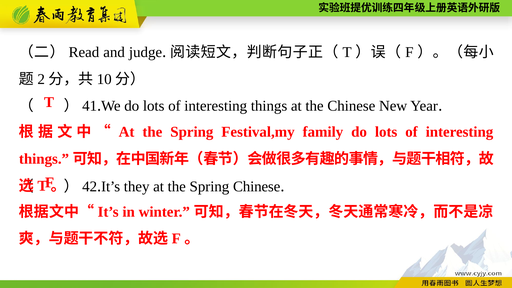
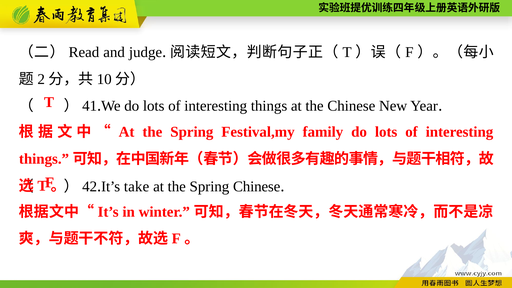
they: they -> take (137, 187)
